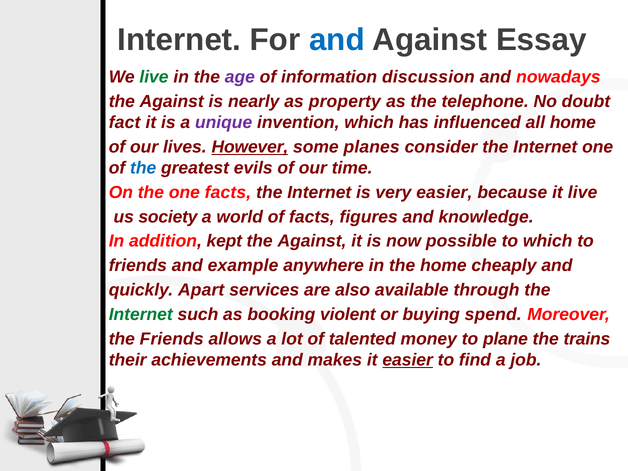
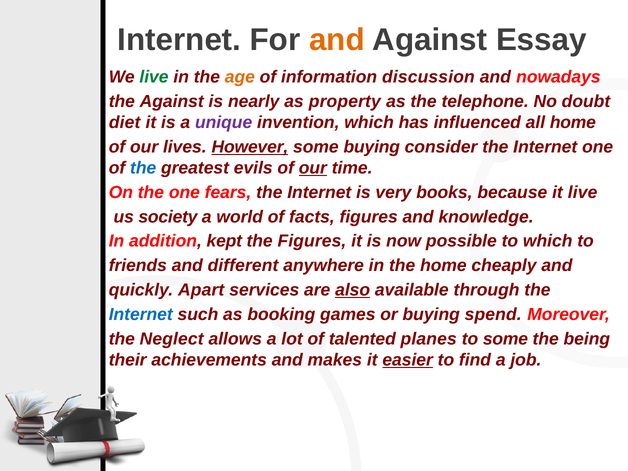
and colour: blue -> orange (337, 40)
age colour: purple -> orange (240, 77)
fact: fact -> diet (125, 123)
some planes: planes -> buying (372, 147)
our underline: none -> present (313, 168)
one facts: facts -> fears (228, 192)
very easier: easier -> books (444, 192)
Against: Against -> Figures (312, 241)
example: example -> different (243, 266)
also underline: none -> present (353, 290)
Internet colour: green -> blue (141, 314)
violent: violent -> games (348, 314)
the Friends: Friends -> Neglect (172, 339)
money: money -> planes (429, 339)
to plane: plane -> some (505, 339)
trains: trains -> being (587, 339)
